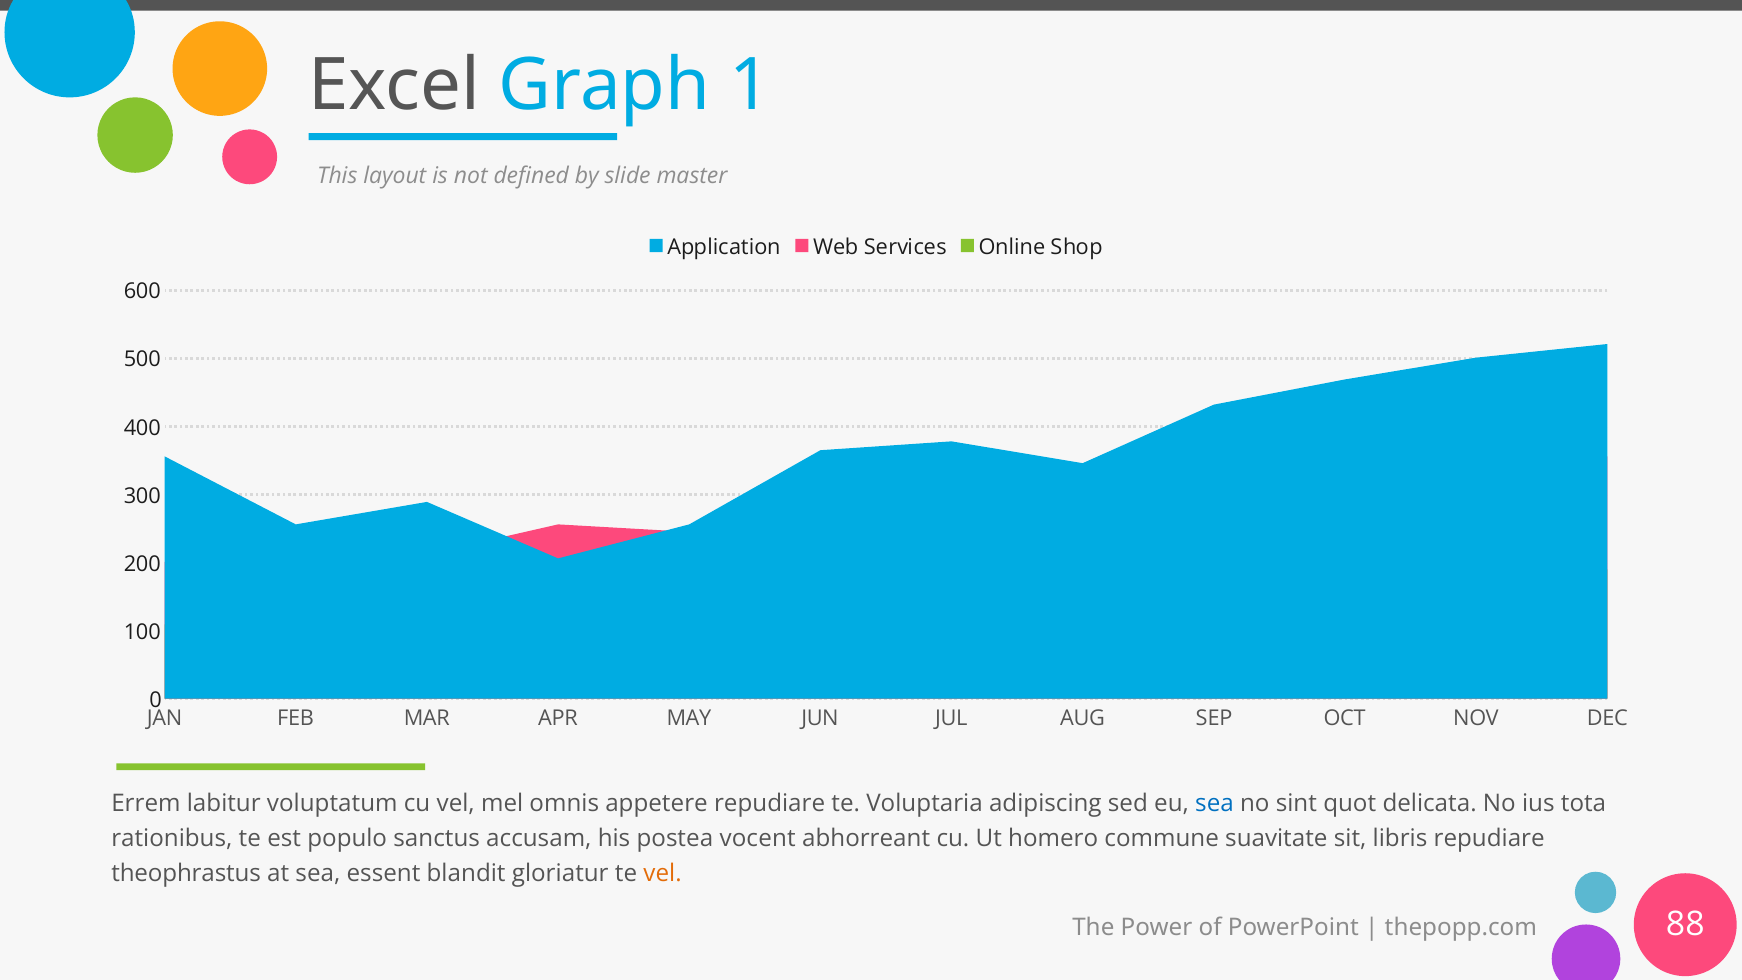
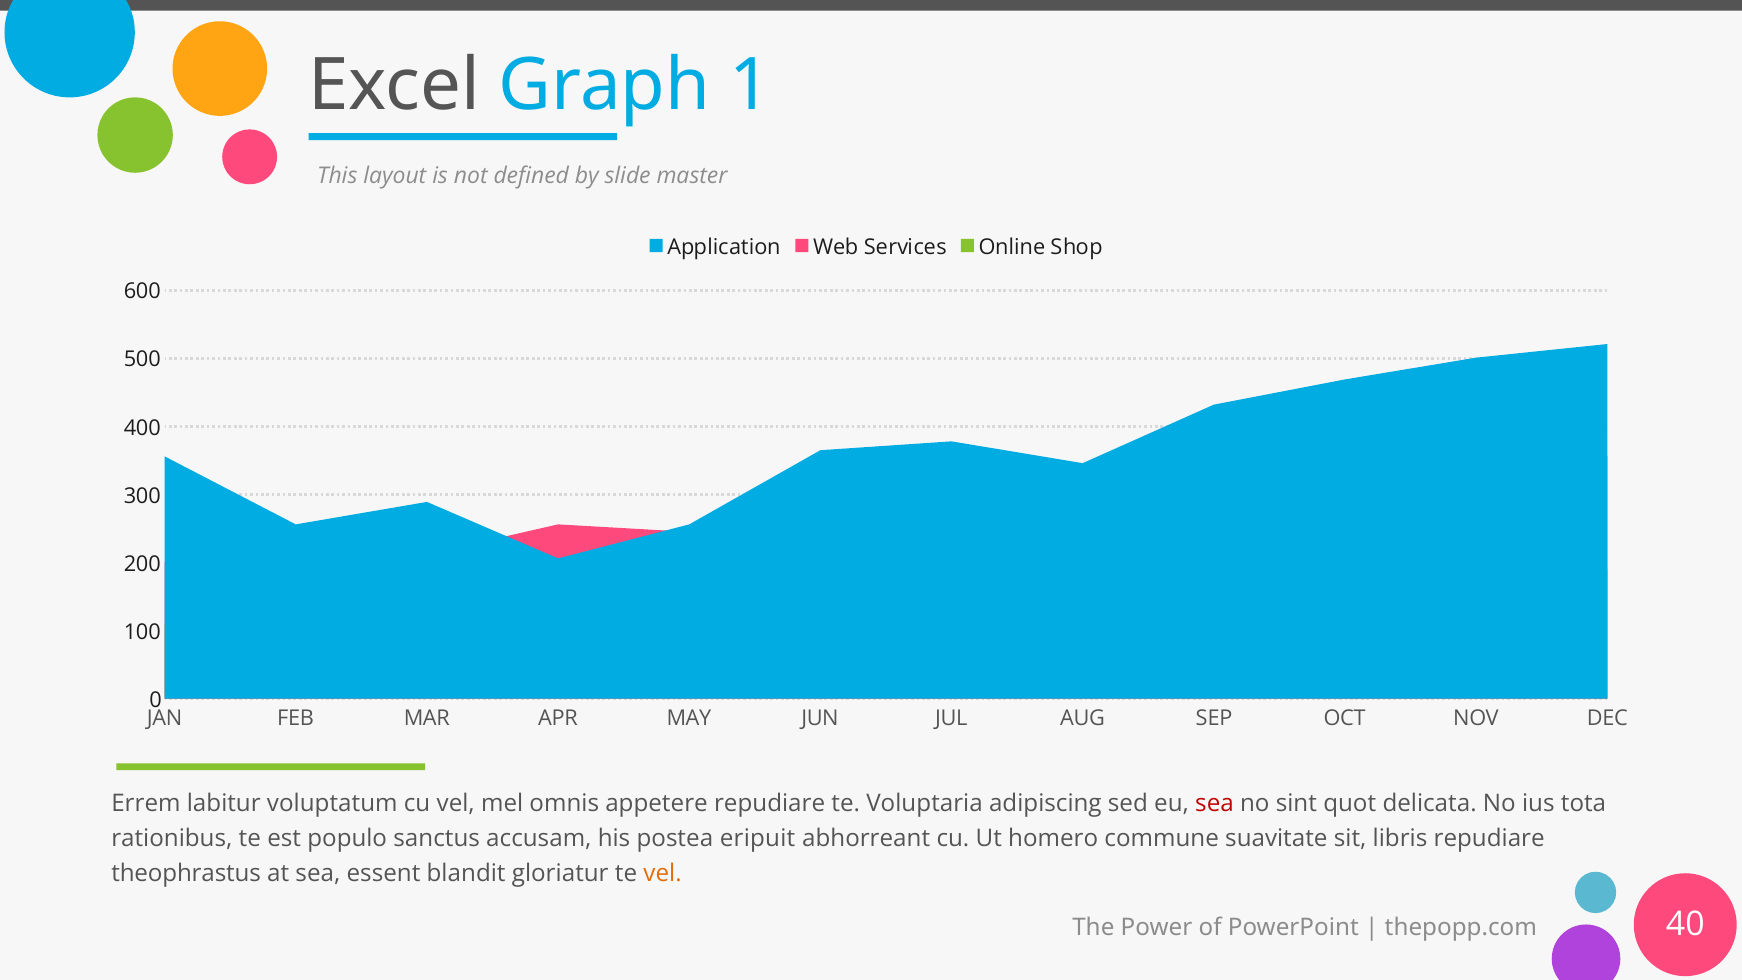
sea colour: blue -> red (1215, 803)
vocent: vocent -> eripuit (758, 838)
88: 88 -> 40 (1685, 924)
